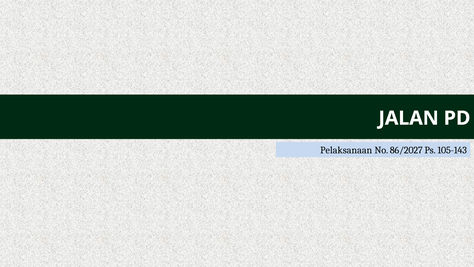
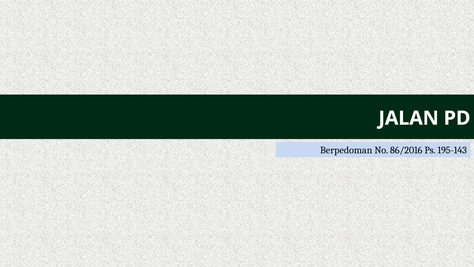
Pelaksanaan: Pelaksanaan -> Berpedoman (346, 150)
86/2027: 86/2027 -> 86/2016 (406, 150)
105-143: 105-143 -> 195-143 (452, 150)
